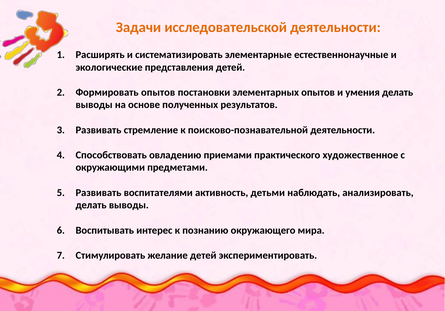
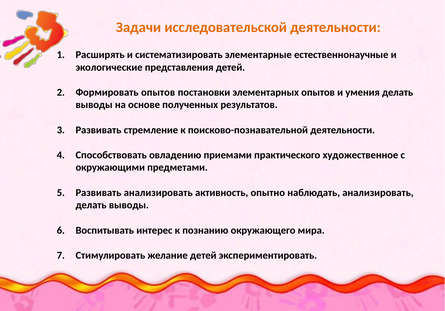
Развивать воспитателями: воспитателями -> анализировать (158, 193)
детьми: детьми -> опытно (268, 193)
